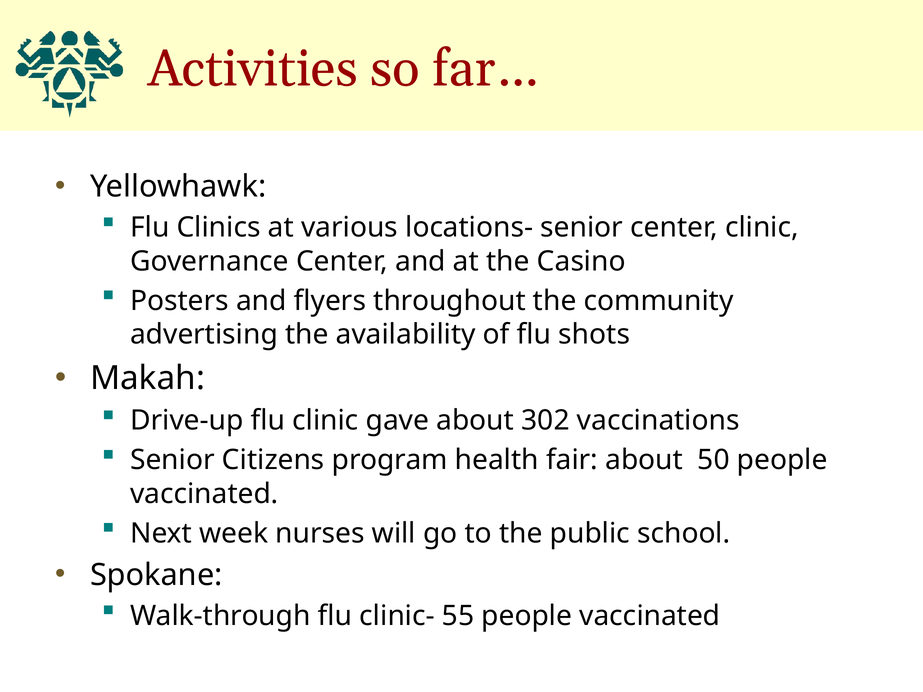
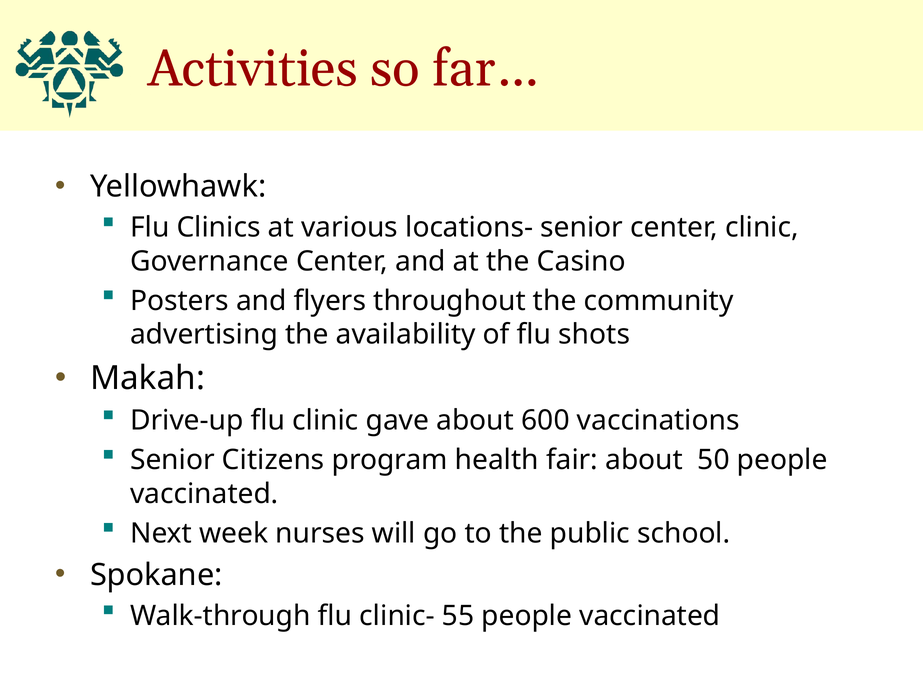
302: 302 -> 600 (545, 421)
